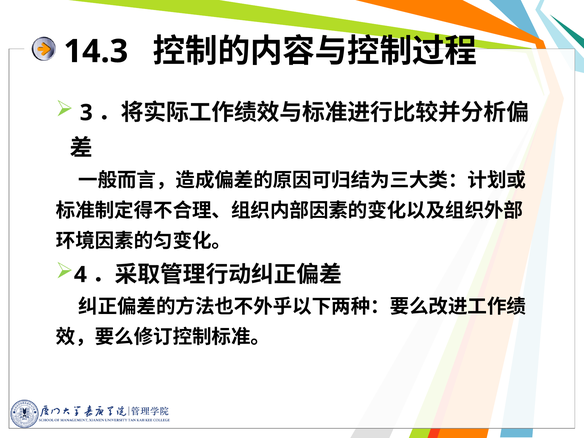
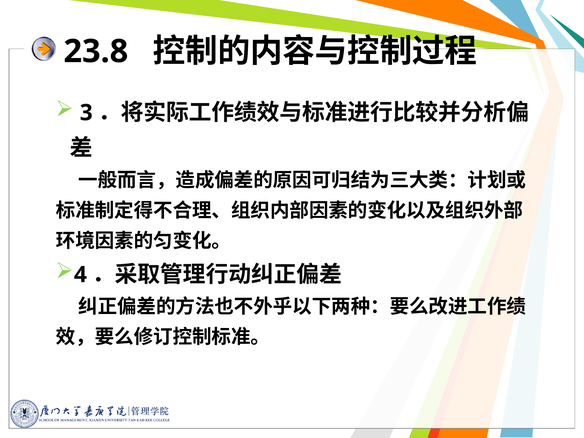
14.3: 14.3 -> 23.8 (96, 51)
